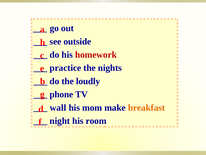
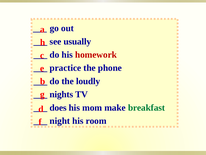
outside: outside -> usually (77, 41)
nights: nights -> phone (110, 68)
phone: phone -> nights (61, 94)
wall: wall -> does (58, 107)
breakfast colour: orange -> green (147, 107)
